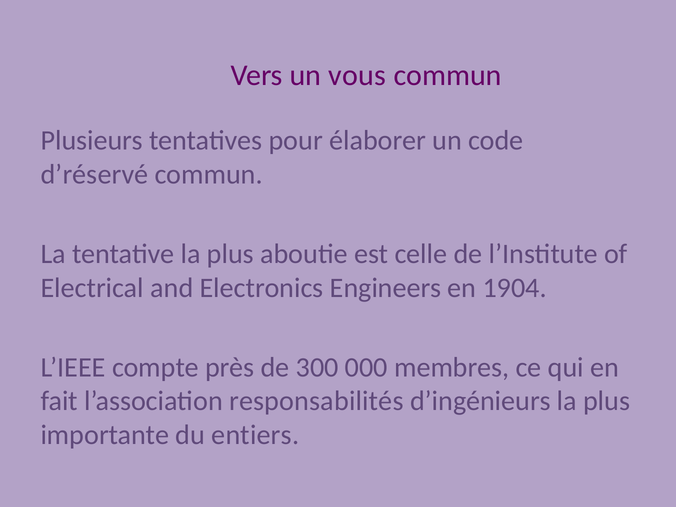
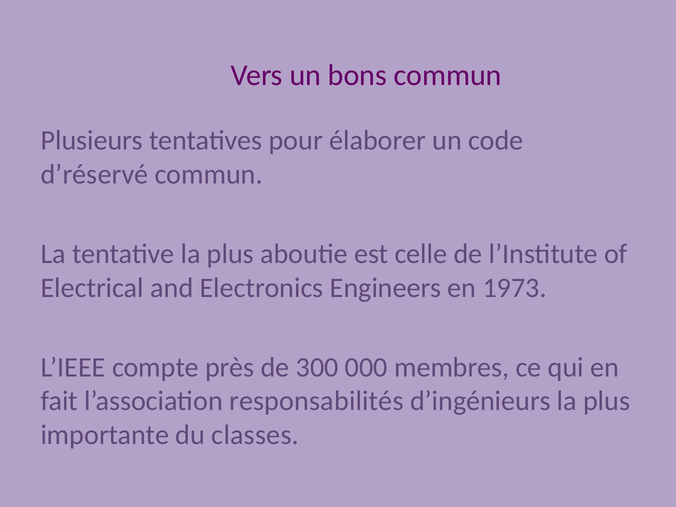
vous: vous -> bons (357, 76)
1904: 1904 -> 1973 (515, 288)
entiers: entiers -> classes (255, 435)
